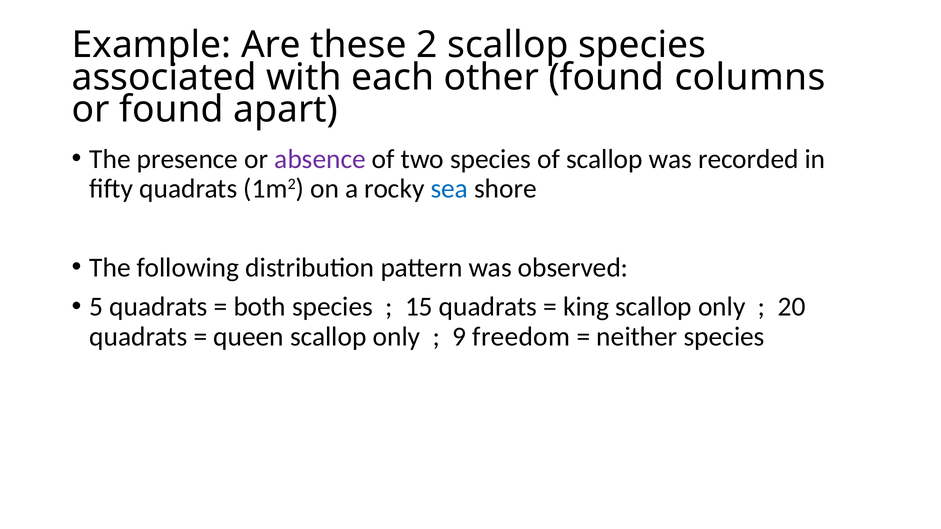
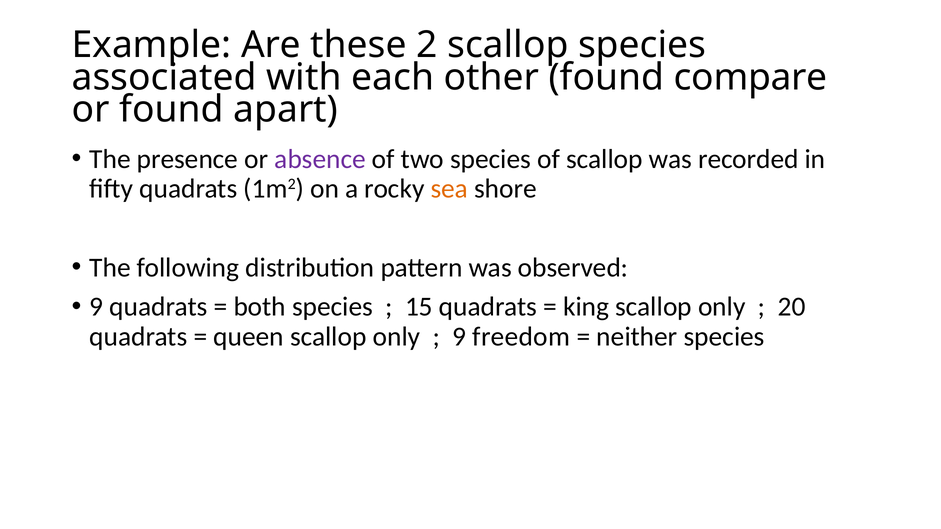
columns: columns -> compare (750, 77)
sea colour: blue -> orange (449, 189)
5: 5 -> 9 (96, 307)
